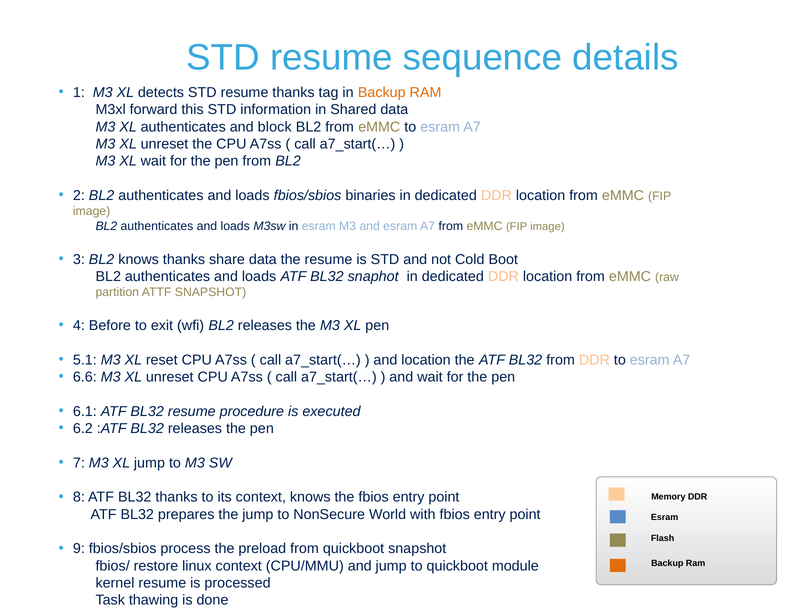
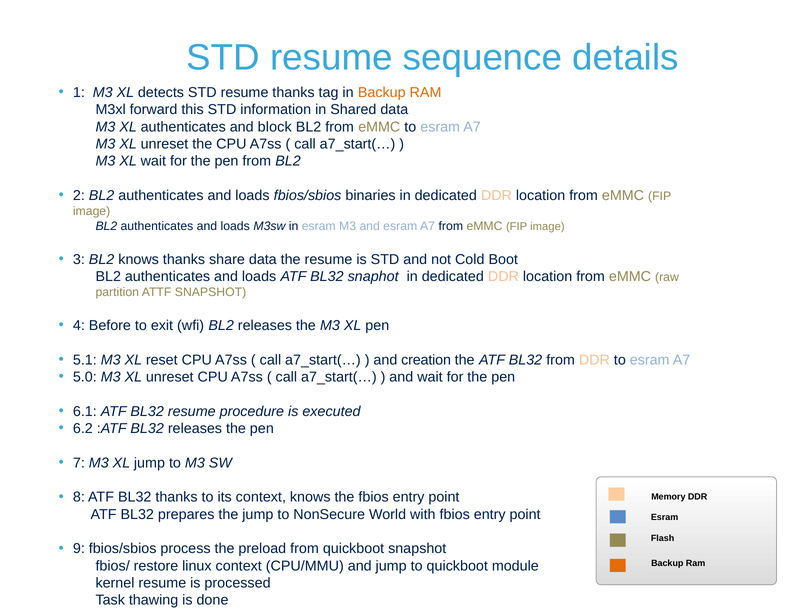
and location: location -> creation (426, 360)
6.6: 6.6 -> 5.0 (85, 377)
